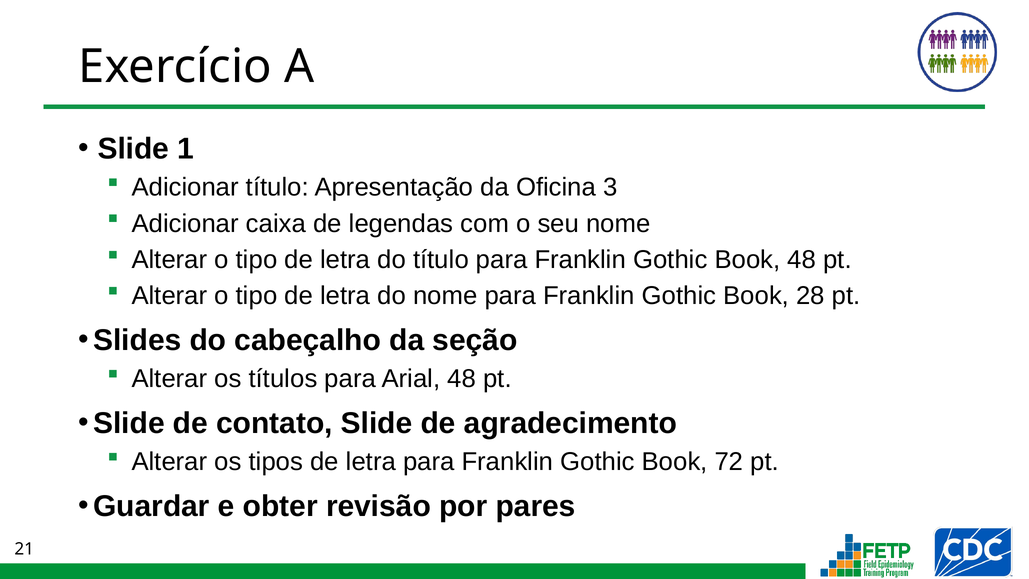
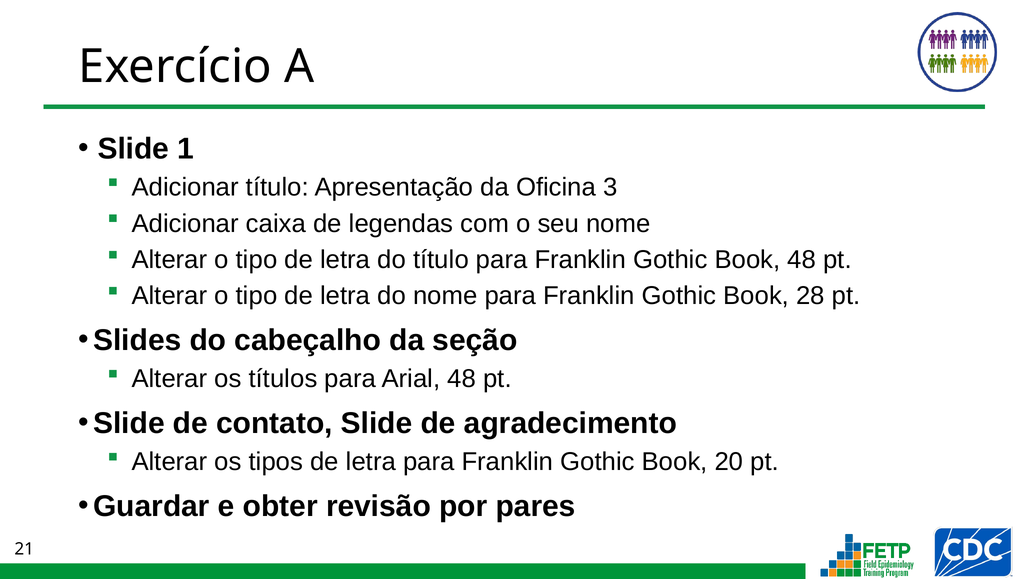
72: 72 -> 20 (729, 462)
